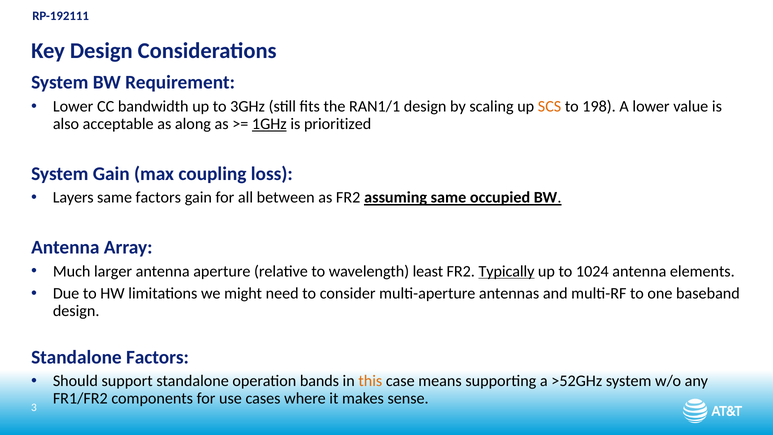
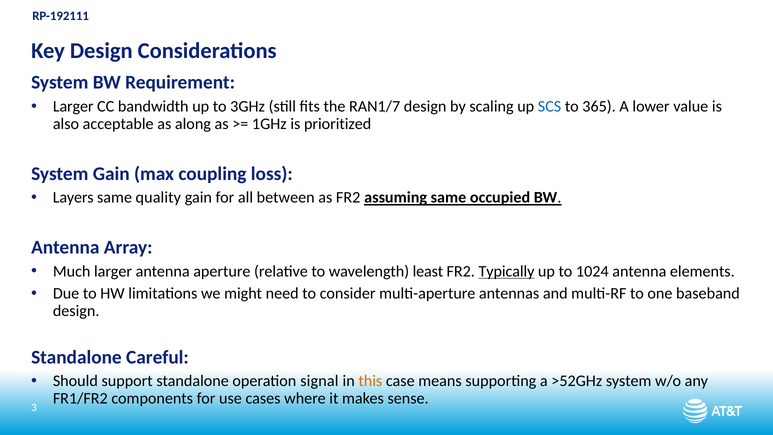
Lower: Lower -> Larger (73, 107)
RAN1/1: RAN1/1 -> RAN1/7 (375, 107)
SCS colour: orange -> blue (550, 107)
198: 198 -> 365 (599, 107)
1GHz underline: present -> none (269, 124)
same factors: factors -> quality (158, 198)
Standalone Factors: Factors -> Careful (157, 357)
bands: bands -> signal (319, 381)
